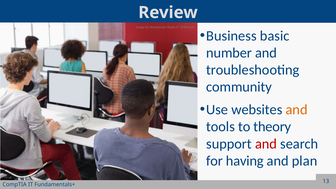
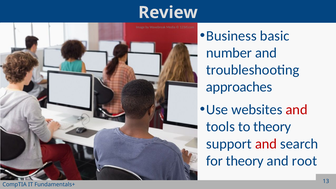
community: community -> approaches (239, 87)
and colour: orange -> red (297, 110)
for having: having -> theory (245, 161)
plan: plan -> root (305, 161)
